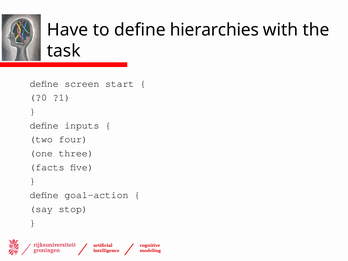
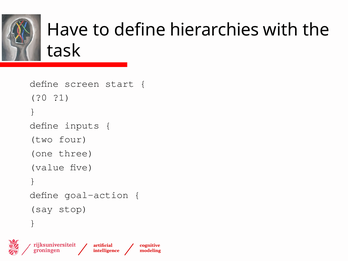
facts: facts -> value (47, 167)
